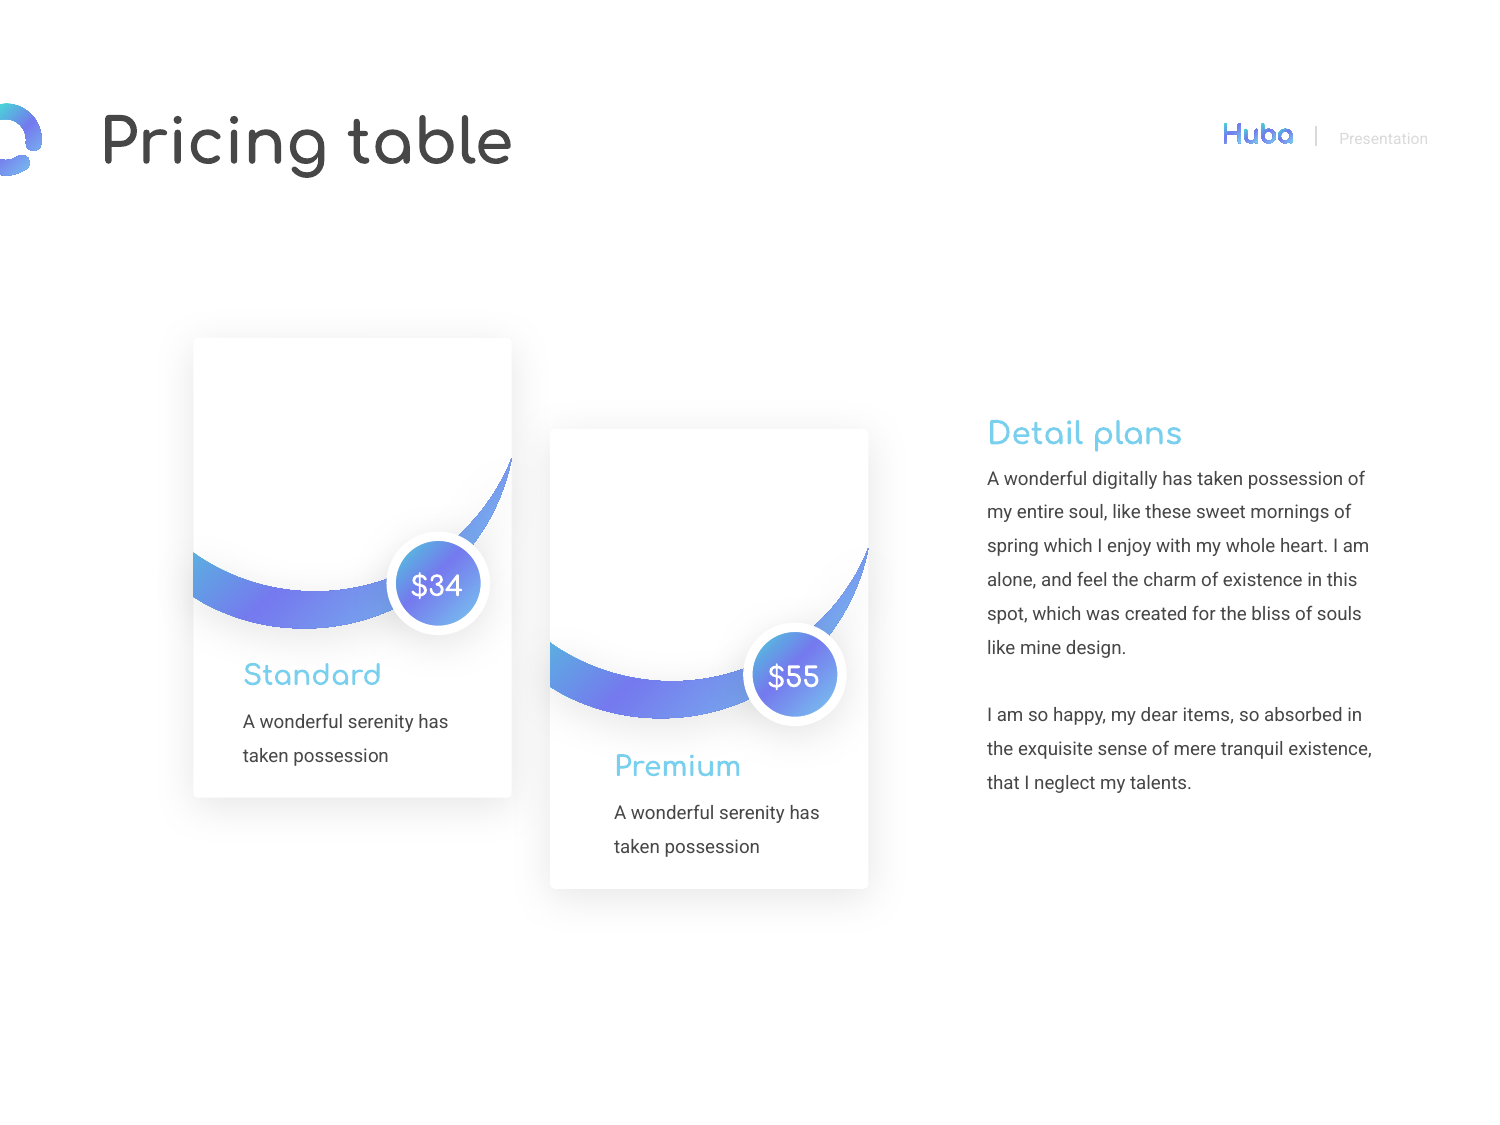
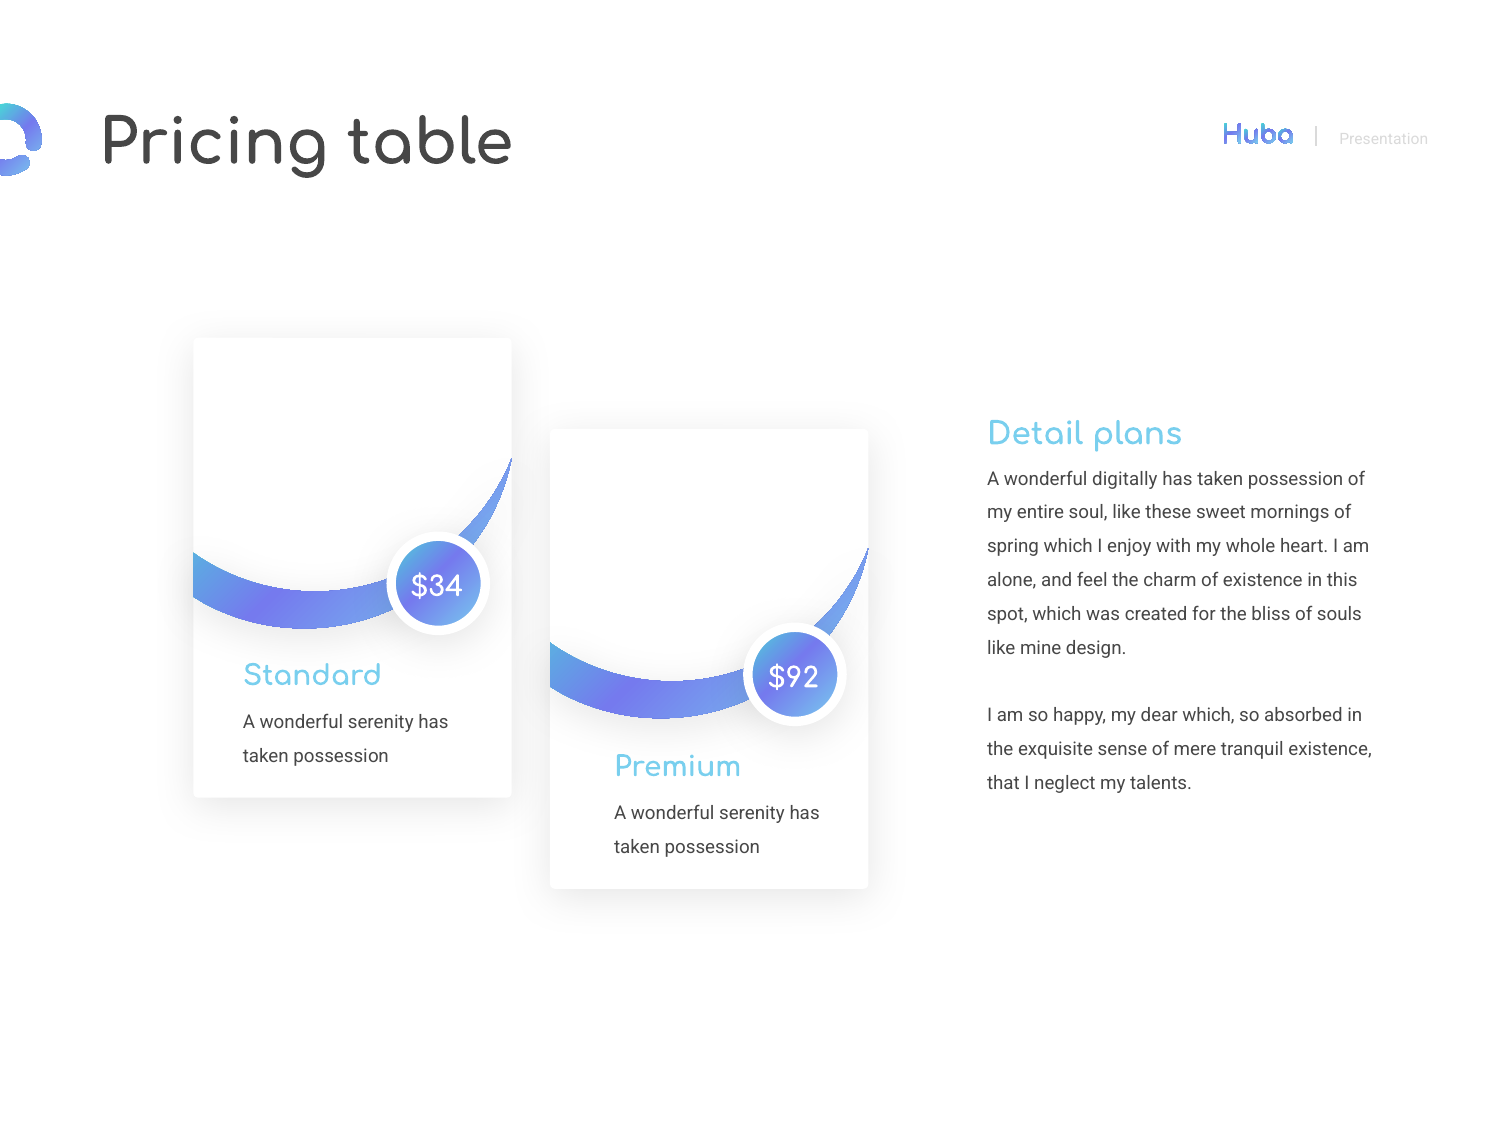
$55: $55 -> $92 (793, 678)
dear items: items -> which (1208, 716)
